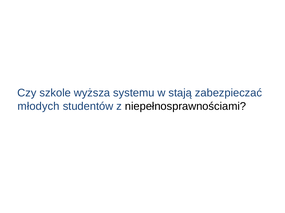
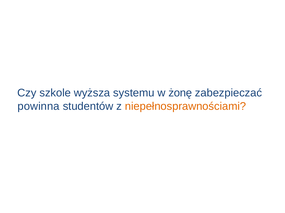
stają: stają -> żonę (180, 93)
młodych: młodych -> powinna (39, 107)
niepełnosprawnościami colour: black -> orange (185, 107)
